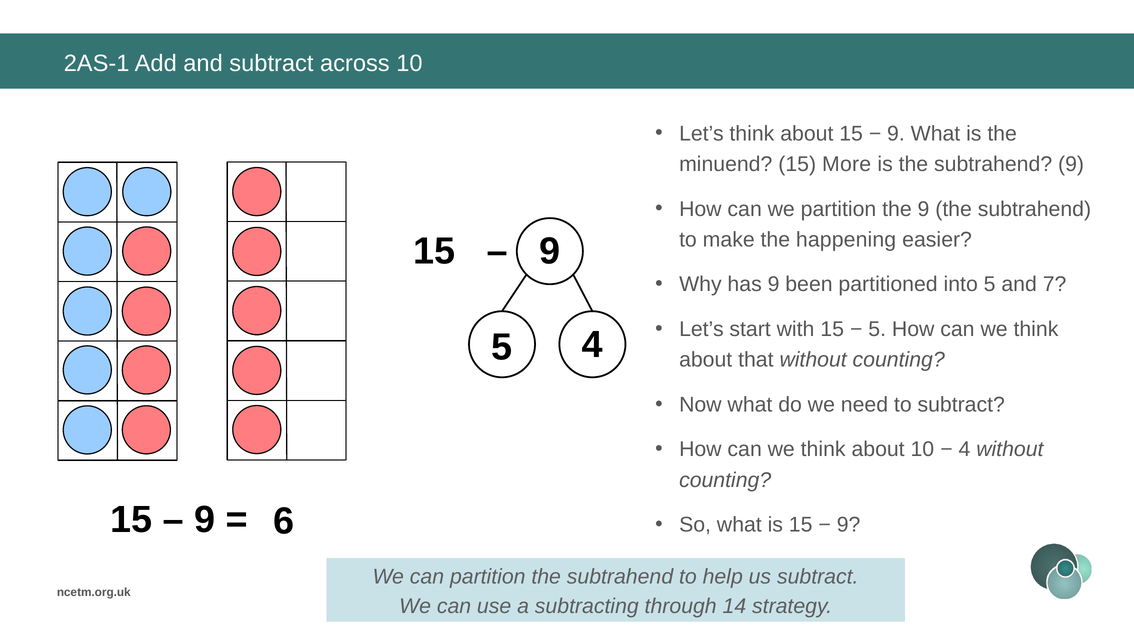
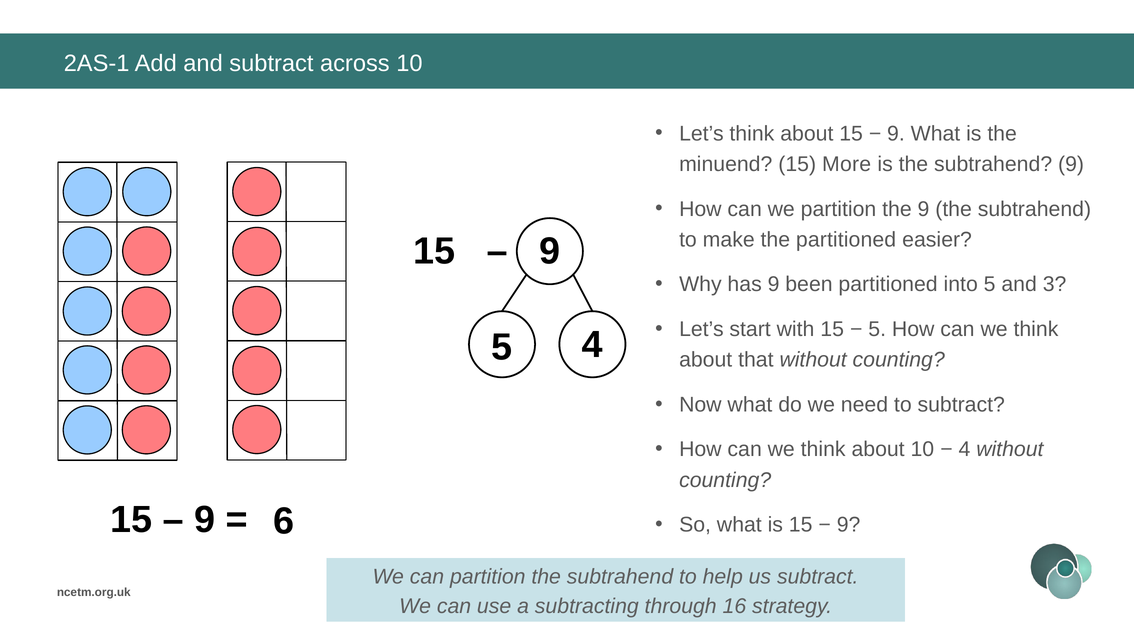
the happening: happening -> partitioned (846, 240)
7: 7 -> 3 (1055, 284)
14: 14 -> 16 (734, 606)
